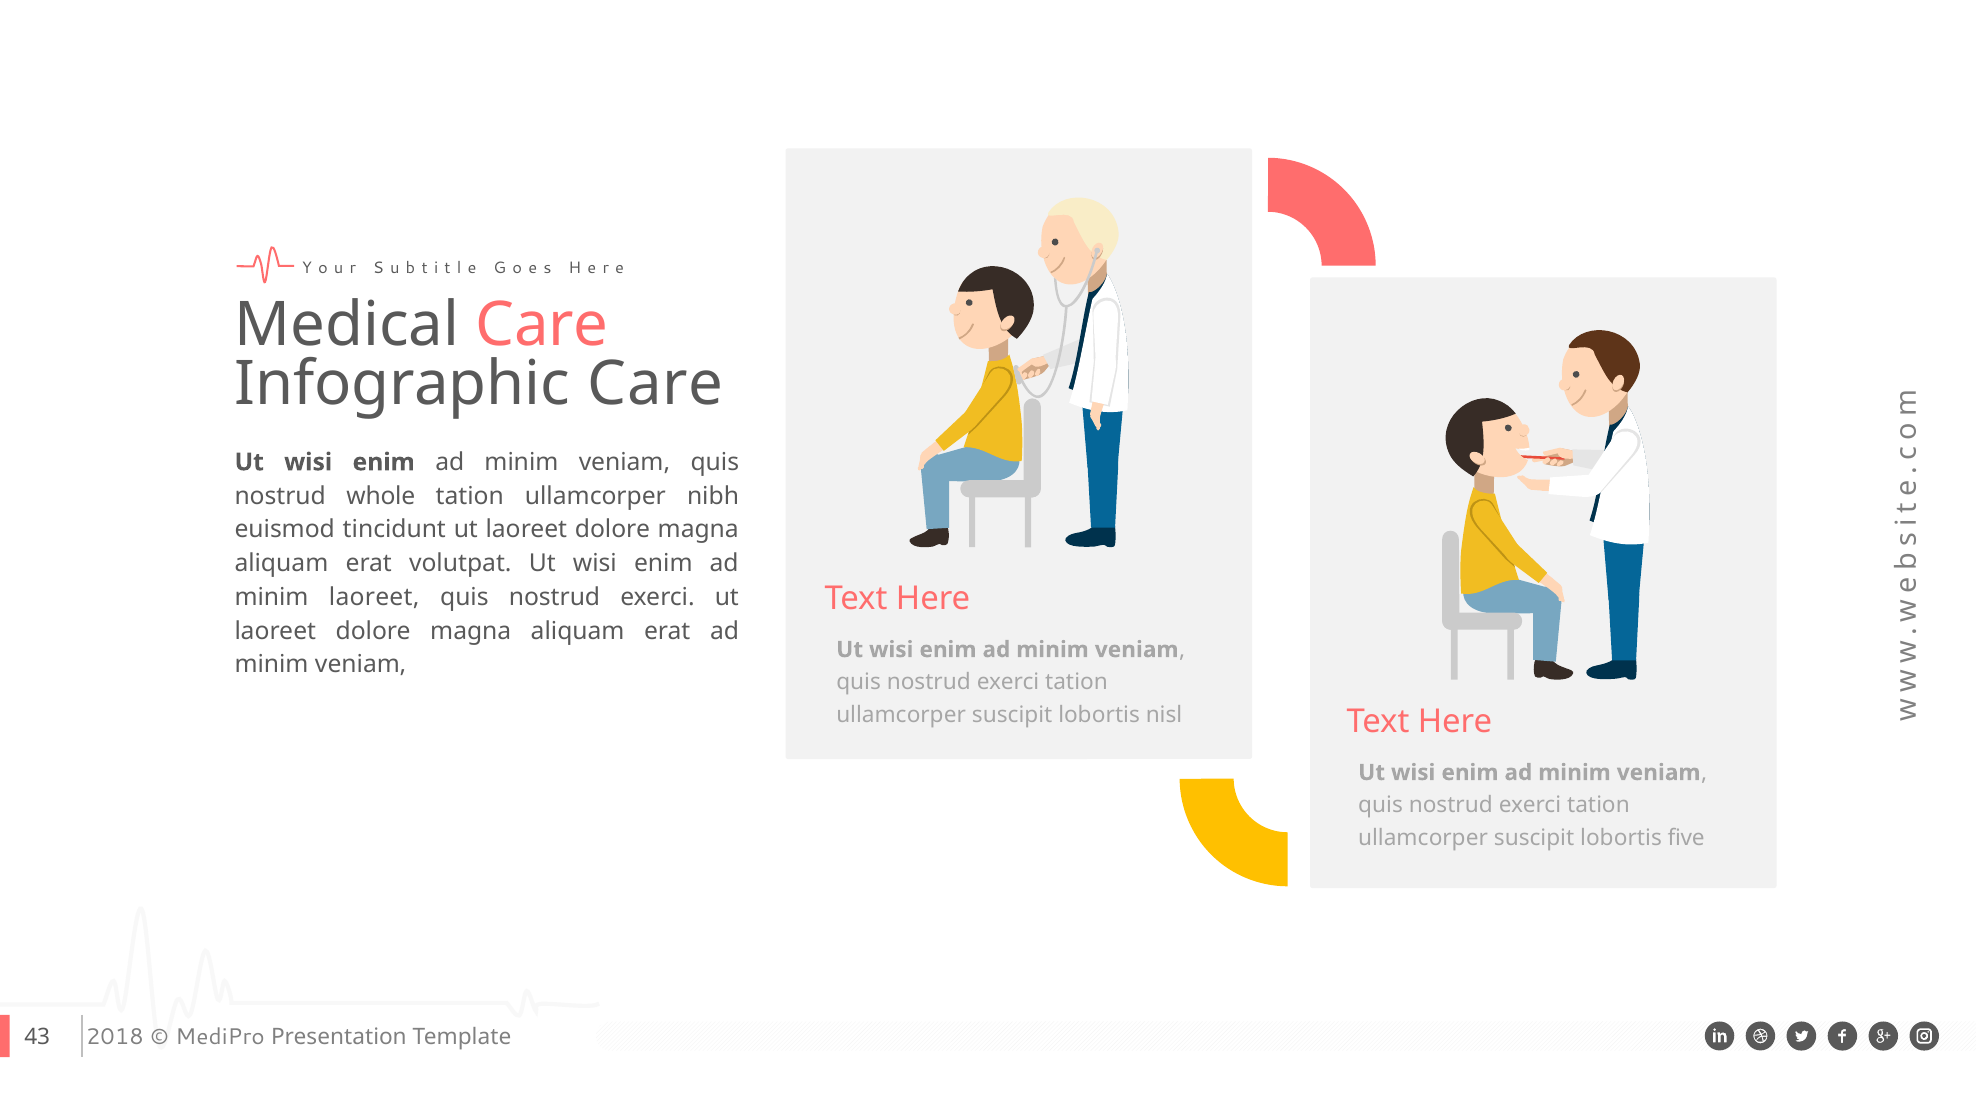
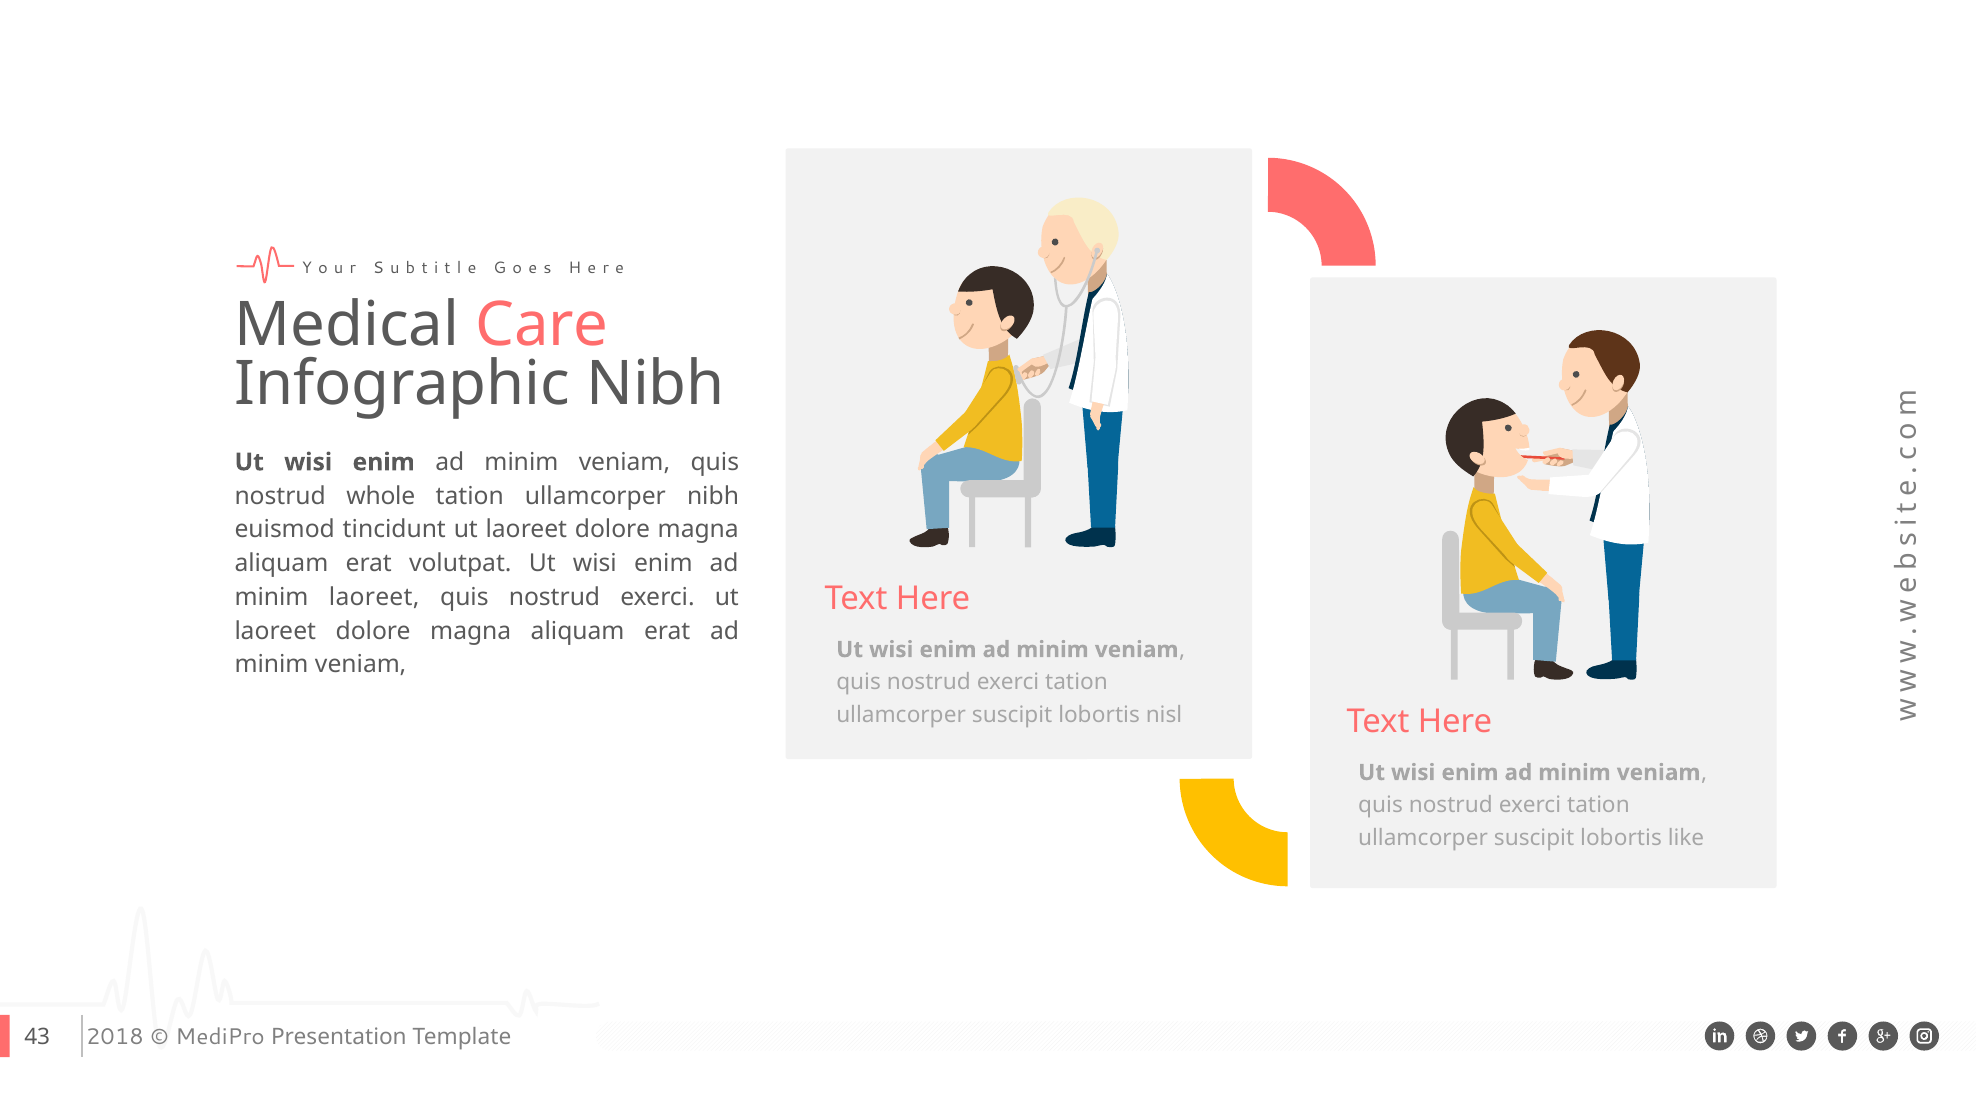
Infographic Care: Care -> Nibh (656, 385)
five: five -> like (1686, 838)
